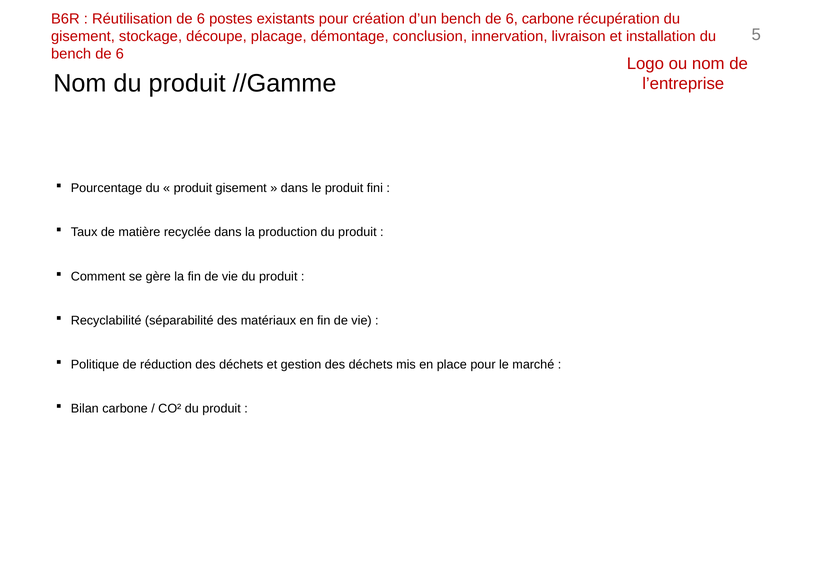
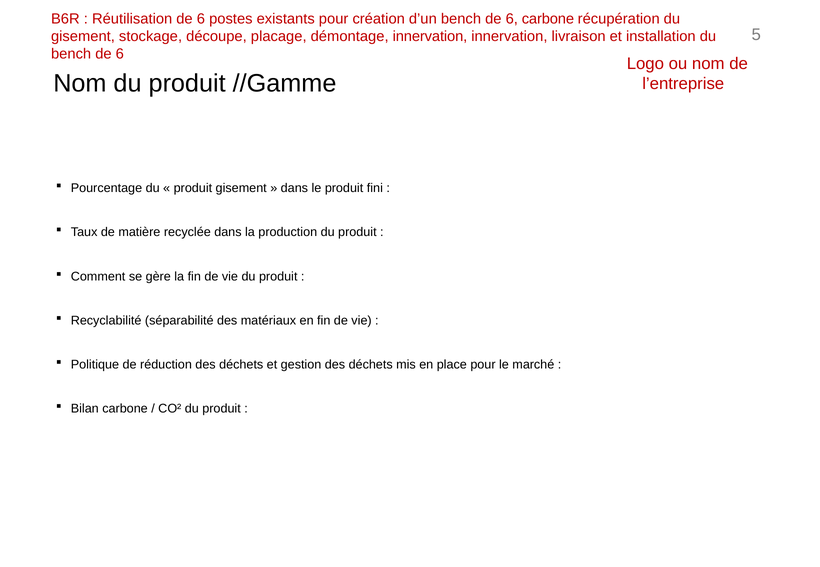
démontage conclusion: conclusion -> innervation (430, 36)
